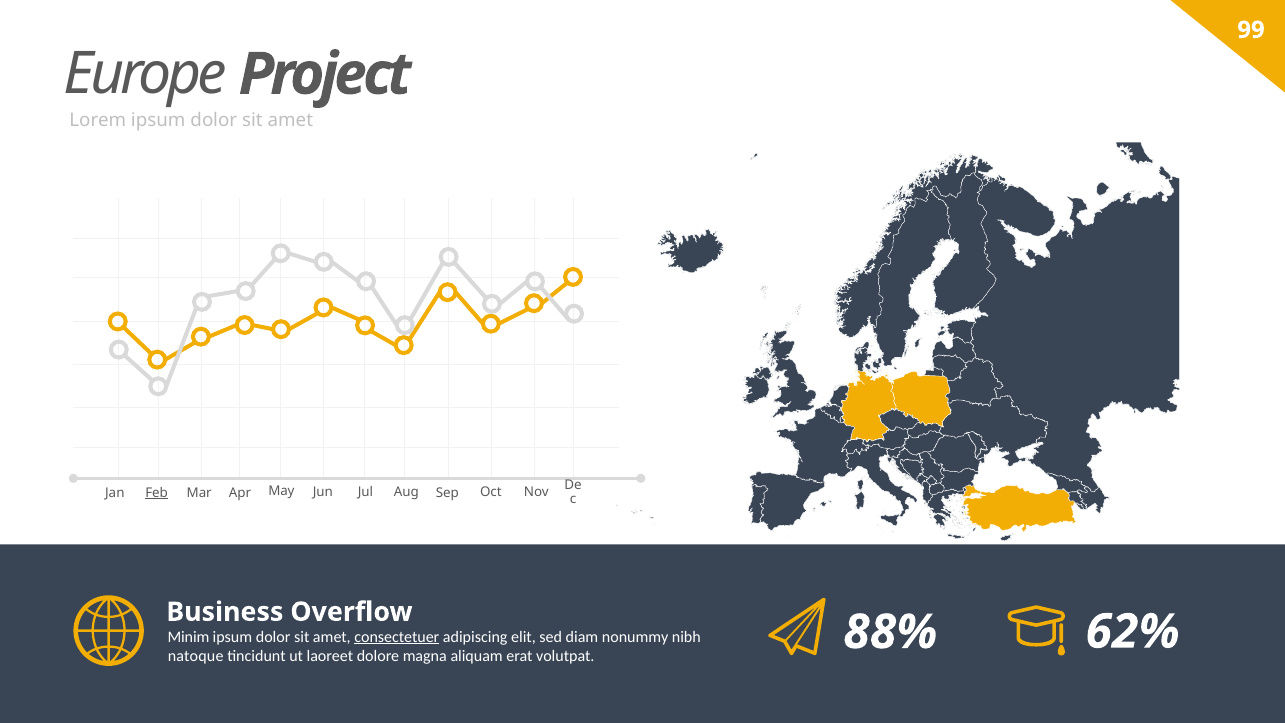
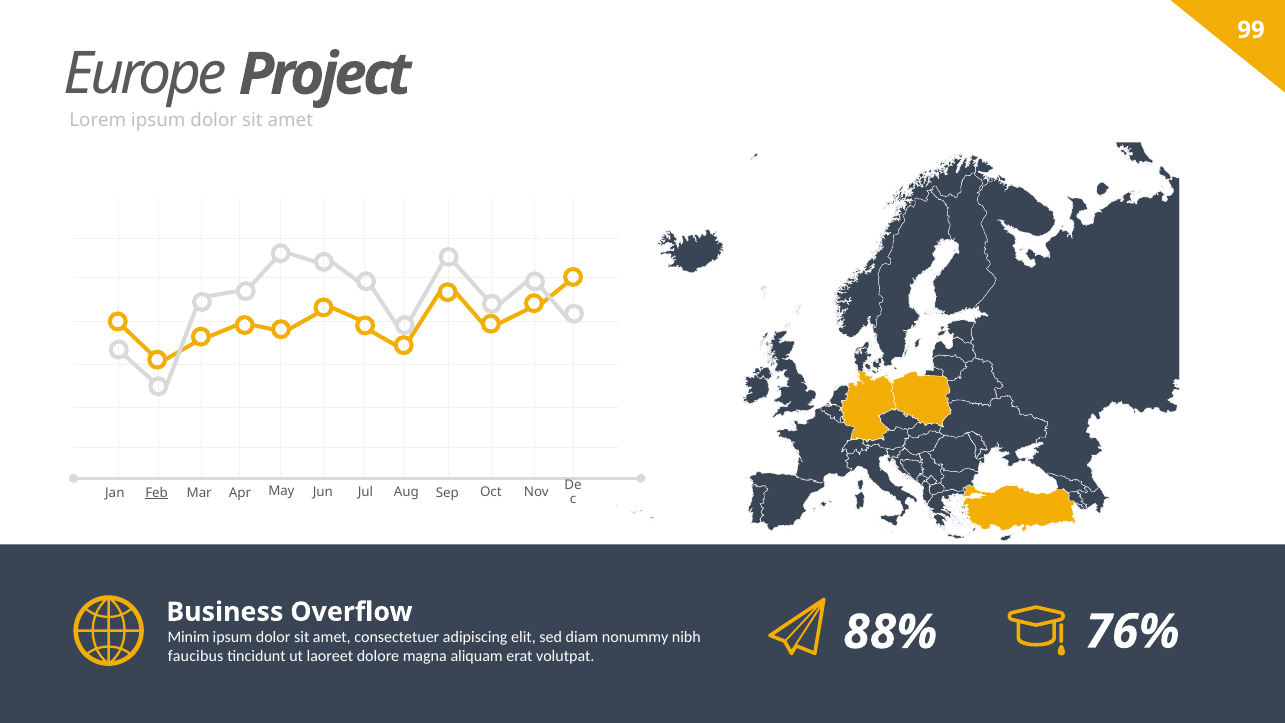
consectetuer underline: present -> none (397, 637)
natoque: natoque -> faucibus (196, 656)
62%: 62% -> 76% (1133, 632)
